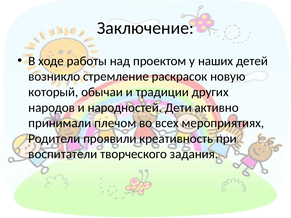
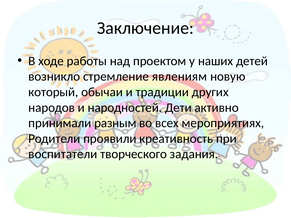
раскрасок: раскрасок -> явлениям (179, 77)
плечом: плечом -> разным (115, 123)
